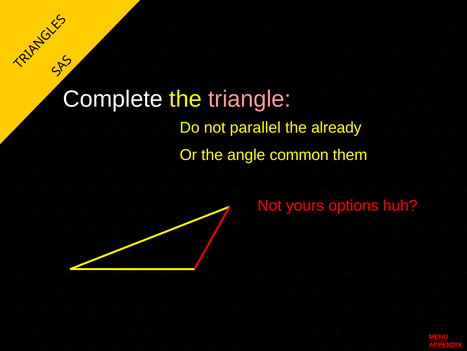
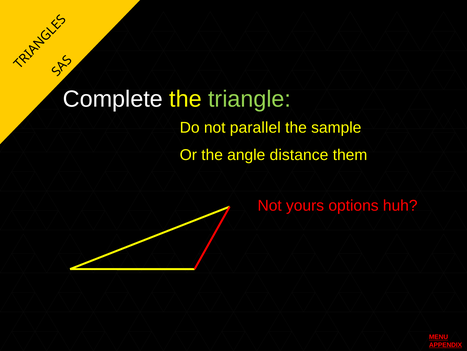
triangle colour: pink -> light green (250, 99)
already: already -> sample (336, 128)
common: common -> distance (299, 155)
